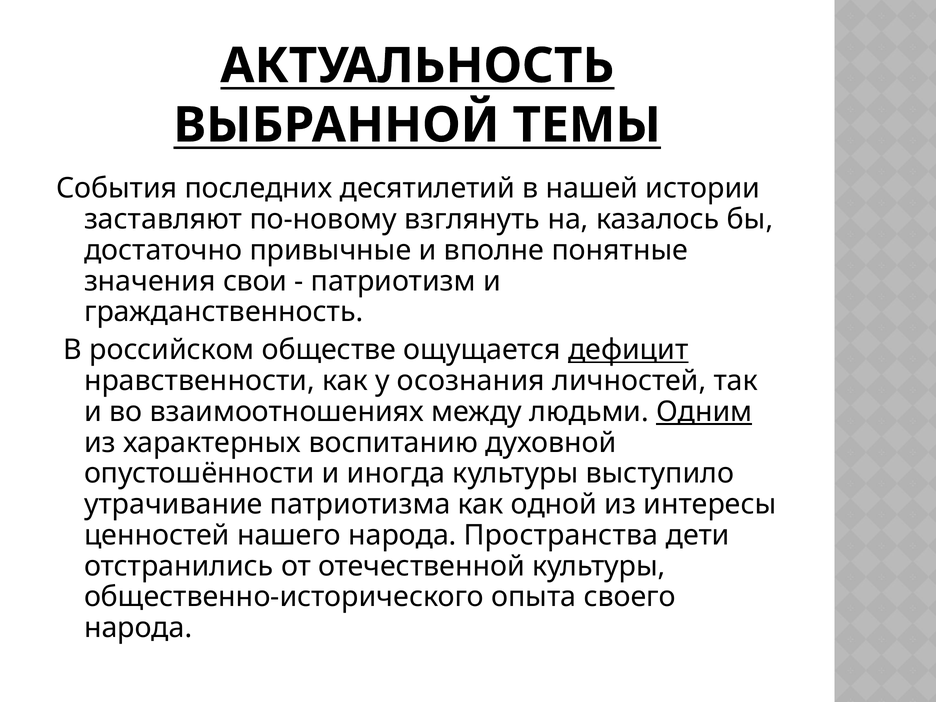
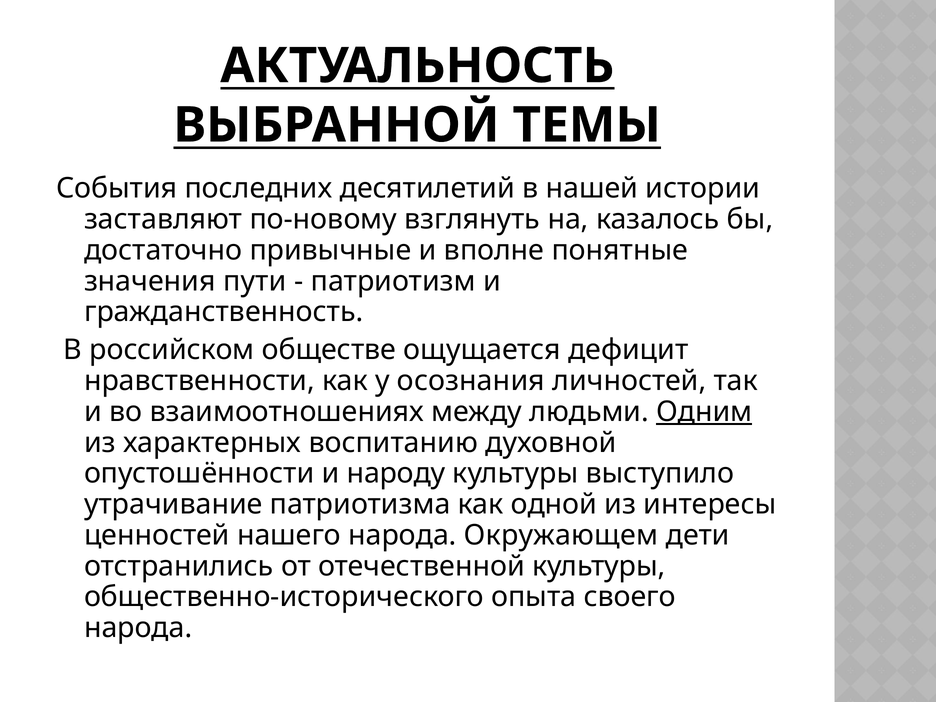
свои: свои -> пути (255, 281)
дефицит underline: present -> none (628, 350)
иногда: иногда -> народу (396, 473)
Пространства: Пространства -> Окружающем (561, 535)
